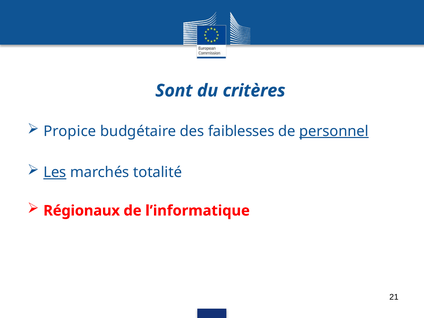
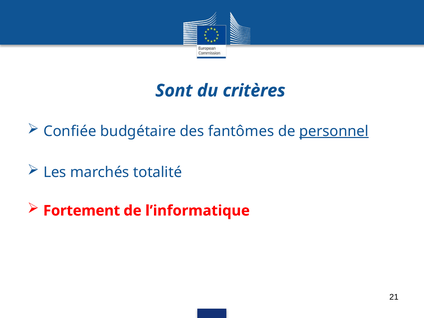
Propice: Propice -> Confiée (70, 131)
faiblesses: faiblesses -> fantômes (241, 131)
Les underline: present -> none (55, 172)
Régionaux: Régionaux -> Fortement (82, 211)
